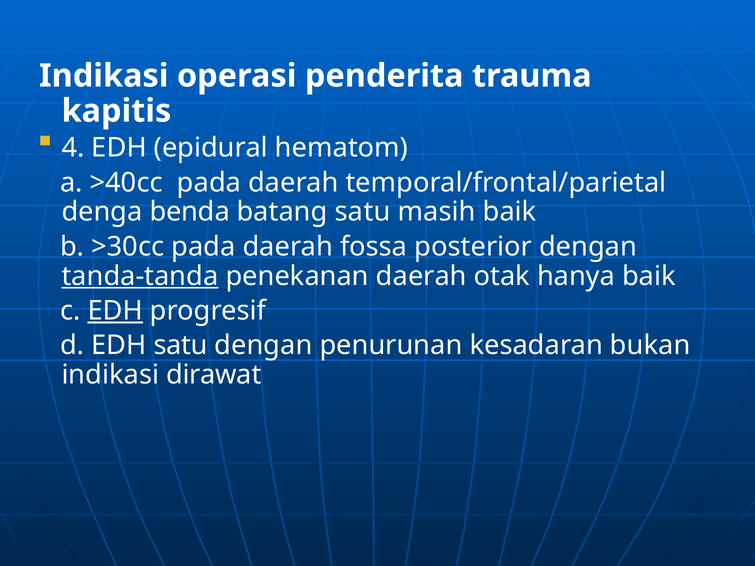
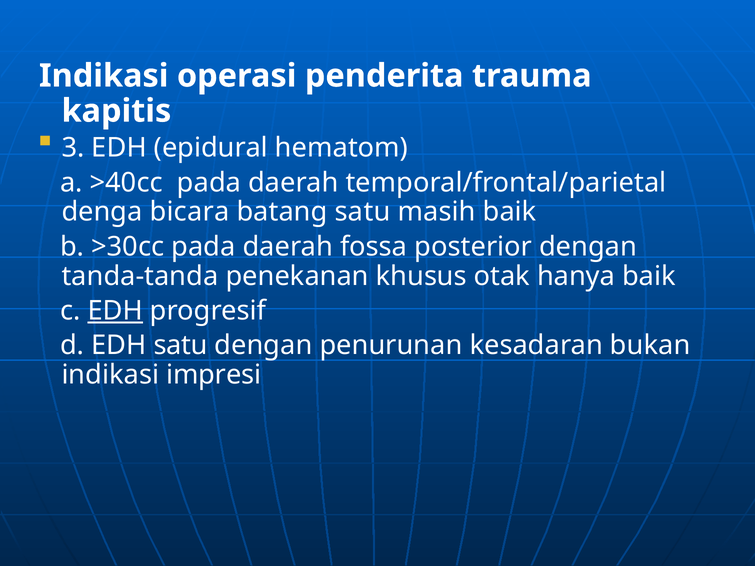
4: 4 -> 3 (73, 148)
benda: benda -> bicara (190, 212)
tanda-tanda underline: present -> none (140, 276)
penekanan daerah: daerah -> khusus (421, 276)
dirawat: dirawat -> impresi (214, 375)
